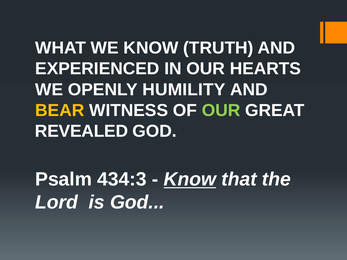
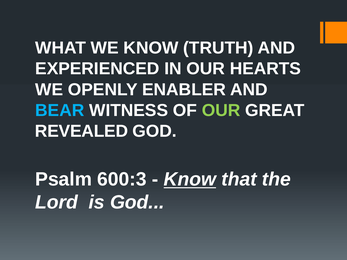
HUMILITY: HUMILITY -> ENABLER (184, 90)
BEAR colour: yellow -> light blue (60, 110)
434:3: 434:3 -> 600:3 (122, 179)
